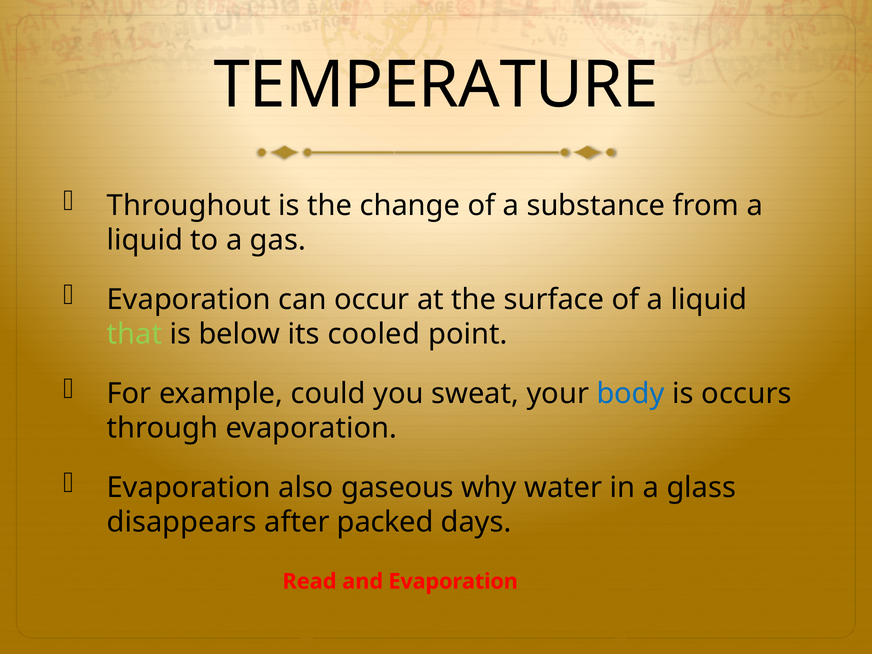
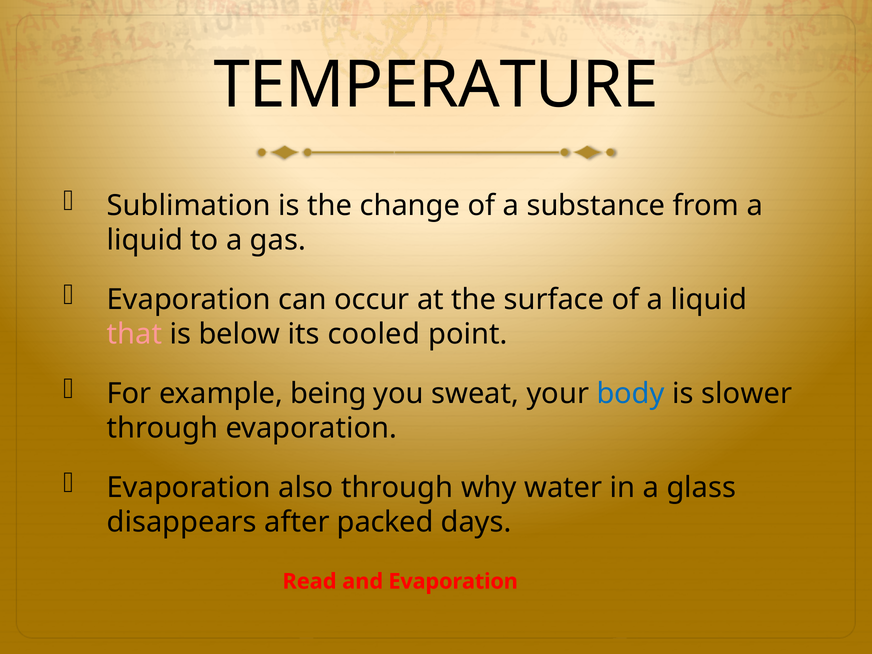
Throughout: Throughout -> Sublimation (189, 206)
that colour: light green -> pink (134, 334)
could: could -> being (328, 394)
occurs: occurs -> slower (747, 394)
also gaseous: gaseous -> through (397, 488)
